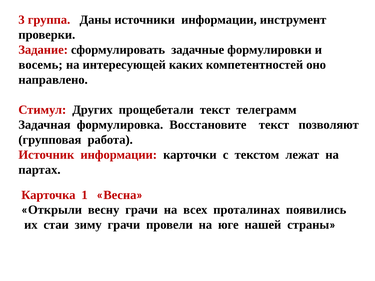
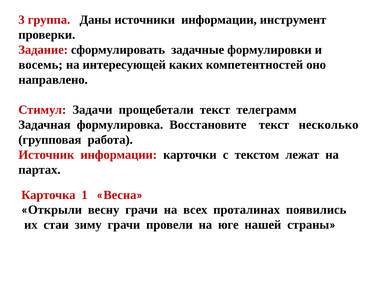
Других: Других -> Задачи (92, 110)
позволяют: позволяют -> несколько (329, 125)
